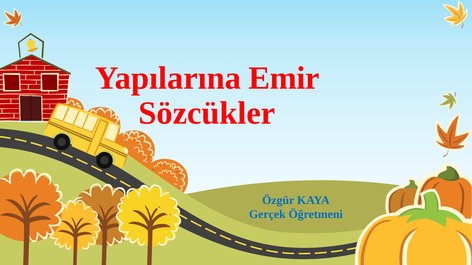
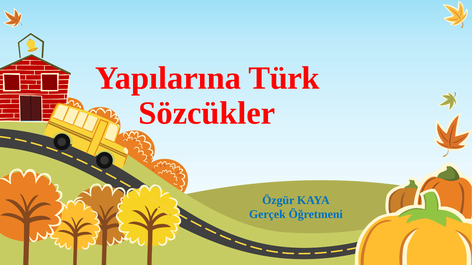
Emir: Emir -> Türk (284, 78)
